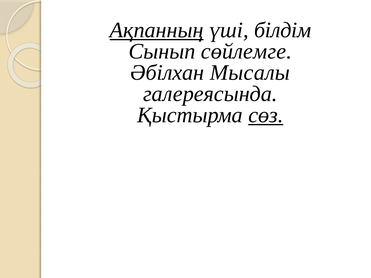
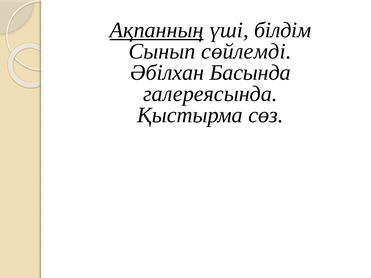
сөйлемге: сөйлемге -> сөйлемді (246, 51)
Мысалы: Мысалы -> Басында (250, 73)
сөз underline: present -> none (266, 115)
